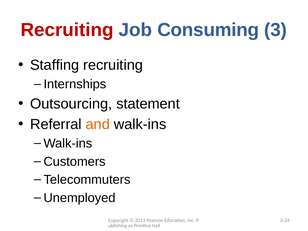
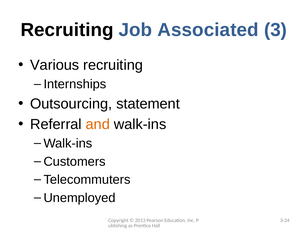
Recruiting colour: red -> black (67, 30)
Consuming: Consuming -> Associated (208, 30)
Staffing: Staffing -> Various (55, 65)
